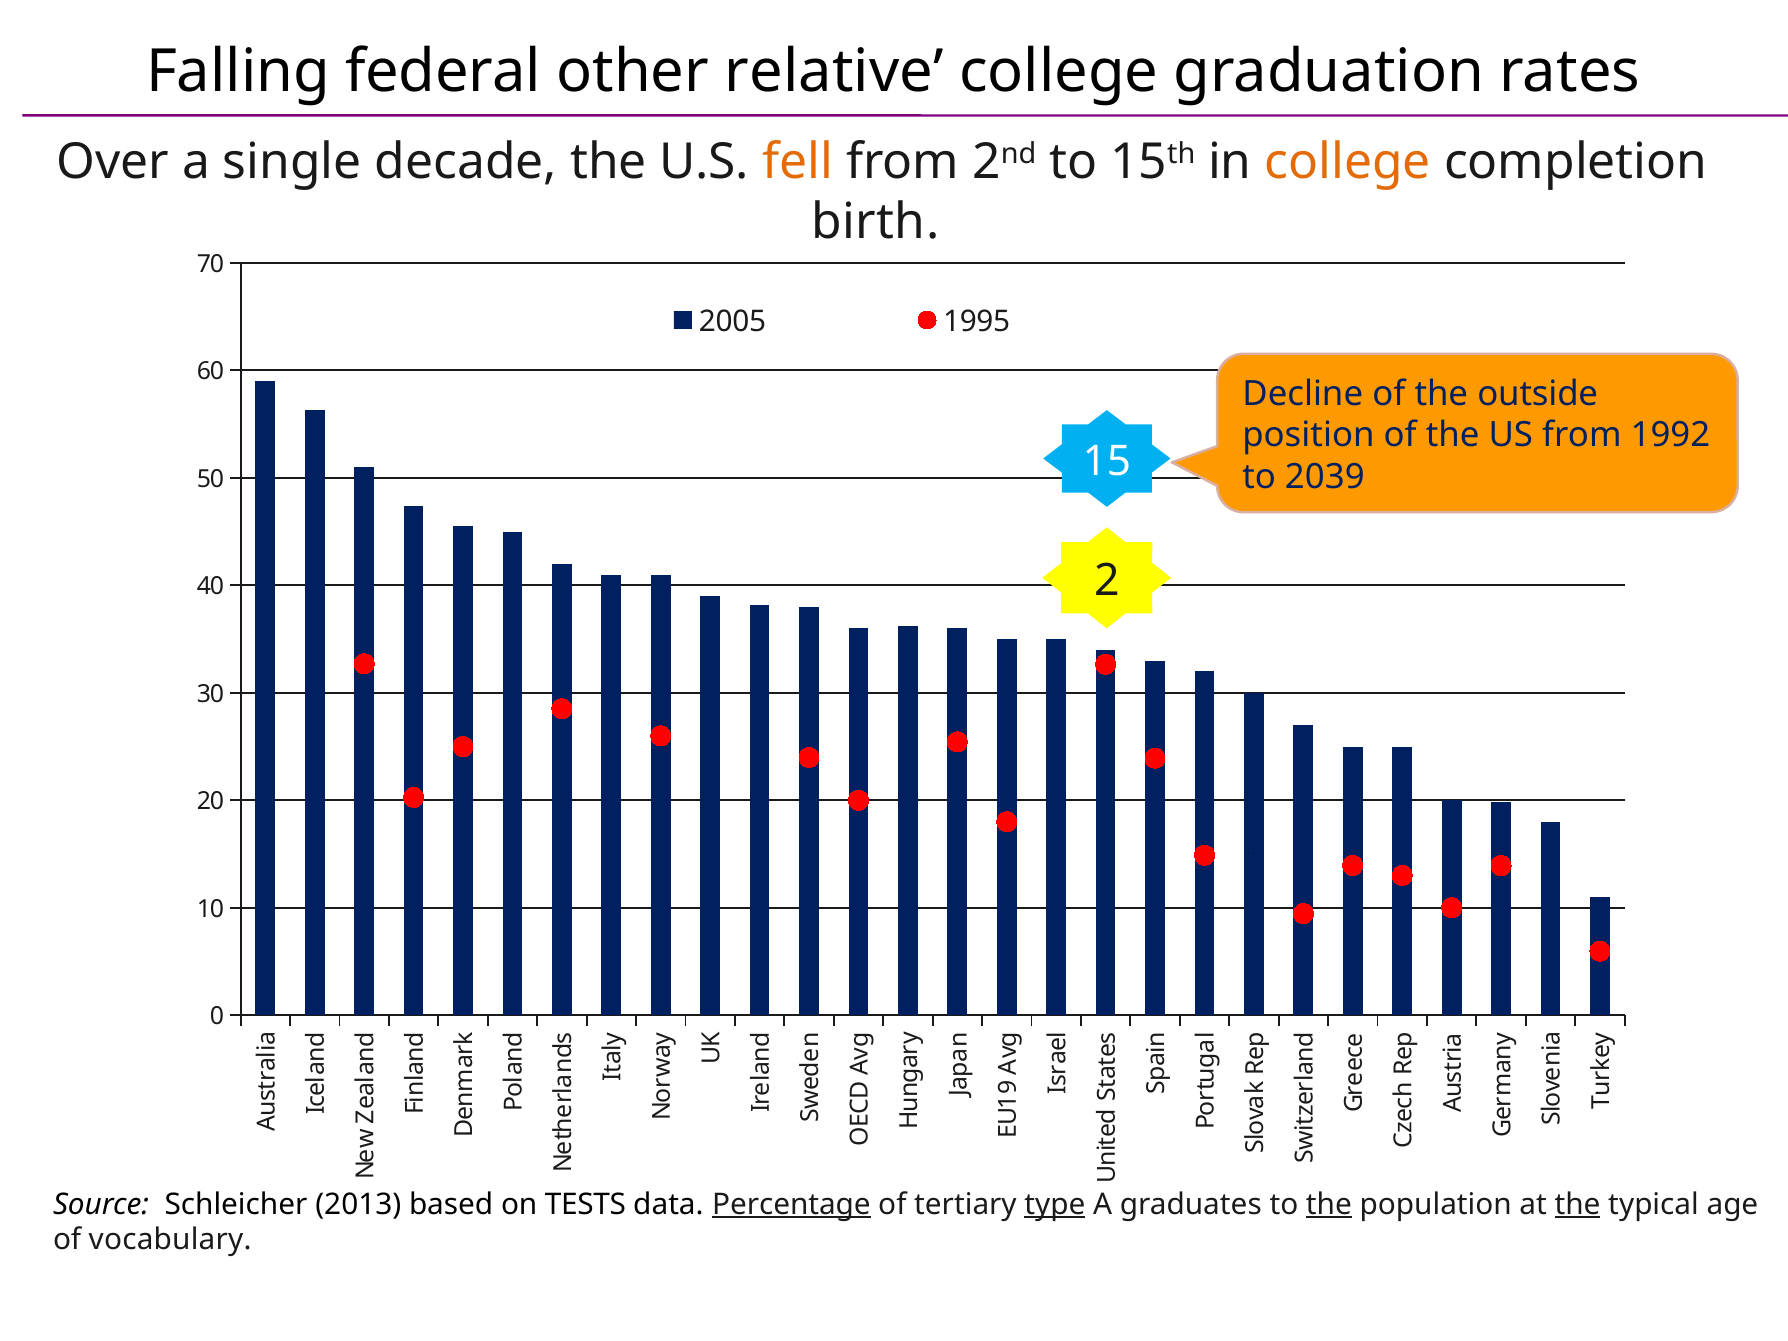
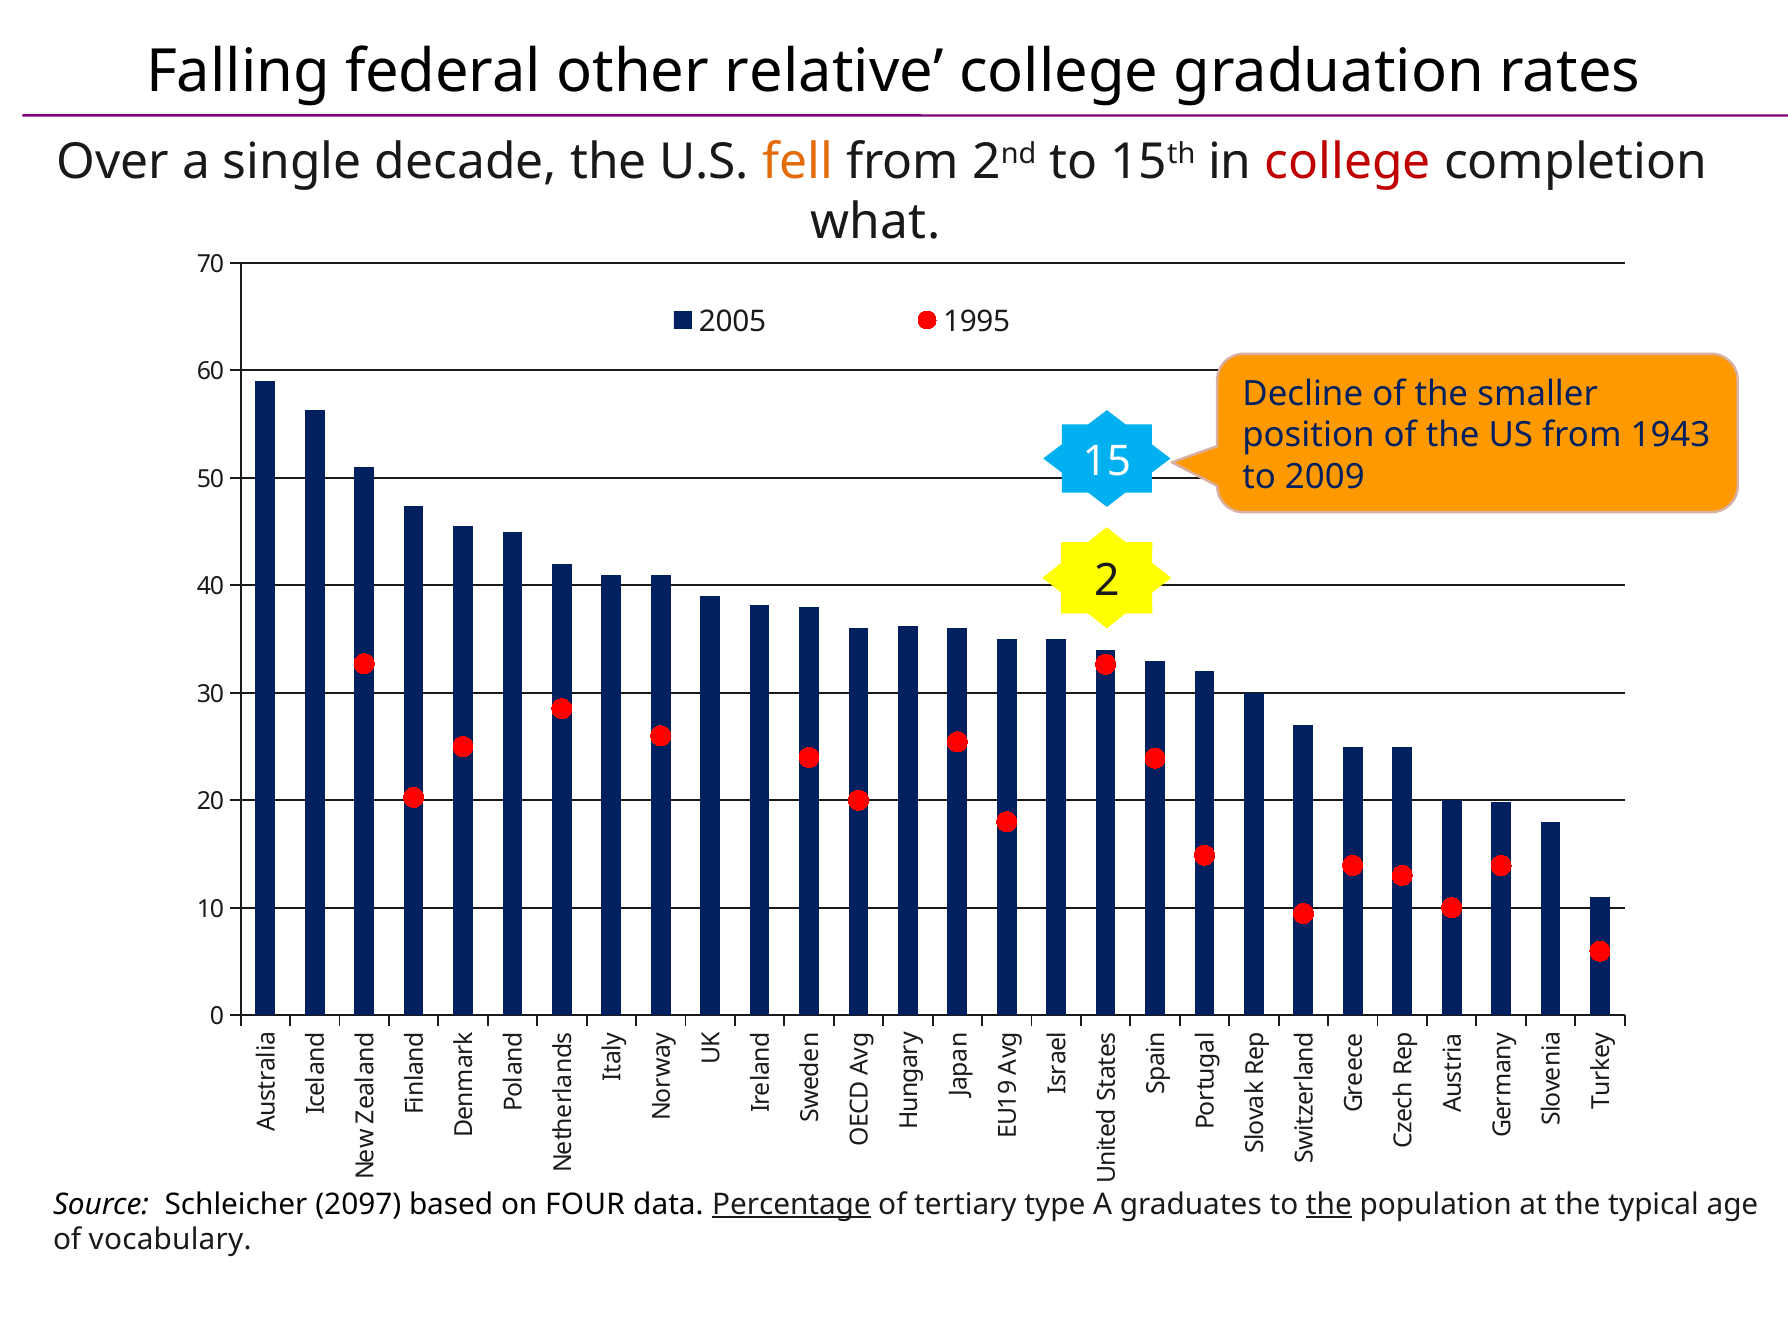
college colour: orange -> red (1348, 162)
birth: birth -> what (875, 222)
outside: outside -> smaller (1538, 394)
1992: 1992 -> 1943 (1670, 435)
2039: 2039 -> 2009 (1325, 477)
2013: 2013 -> 2097 (358, 1204)
TESTS: TESTS -> FOUR (585, 1204)
type underline: present -> none (1055, 1204)
the underline: present -> none (1578, 1204)
